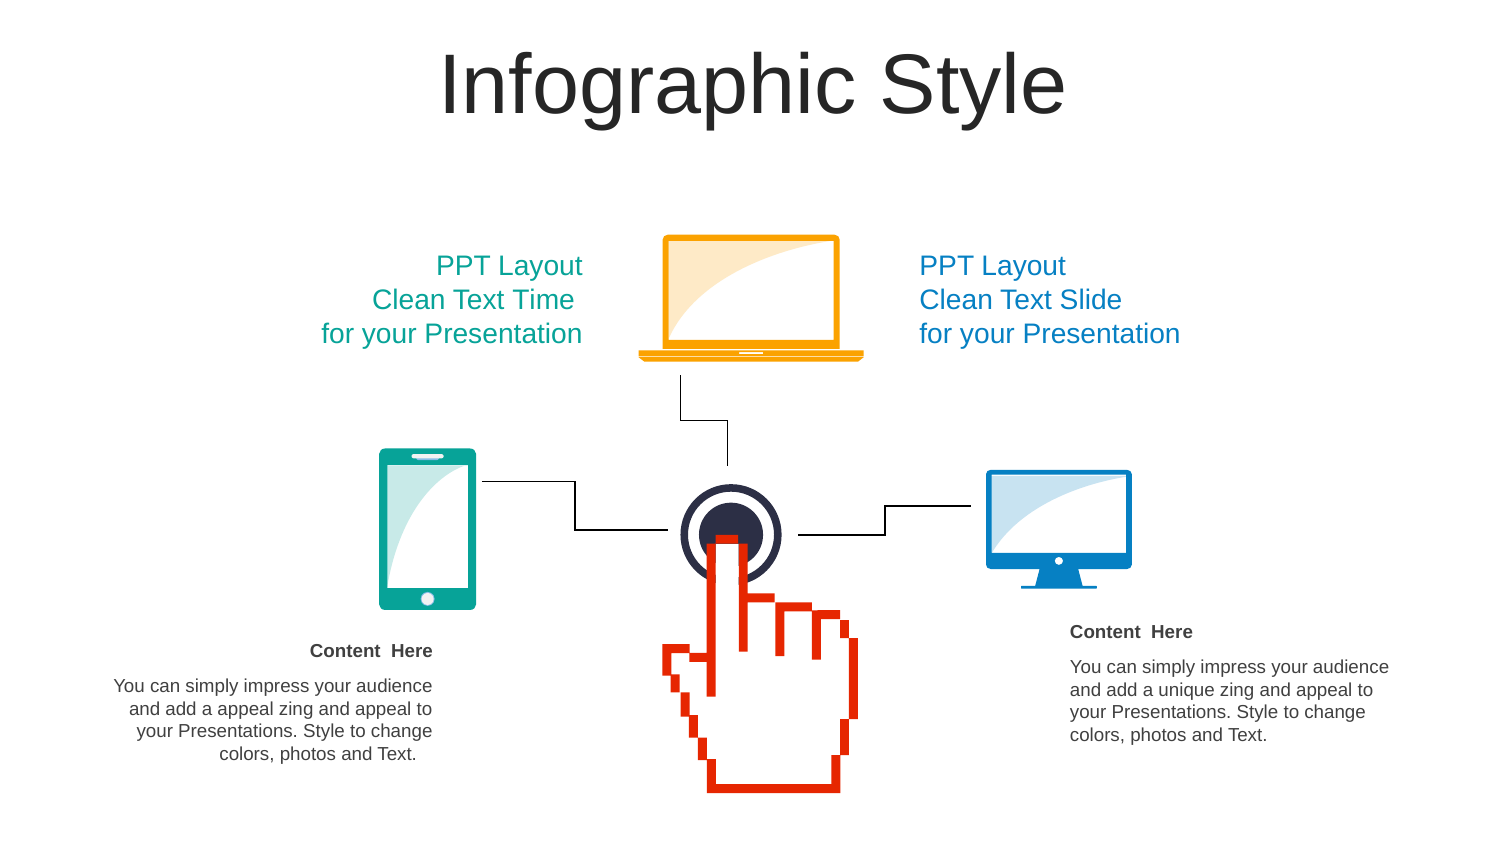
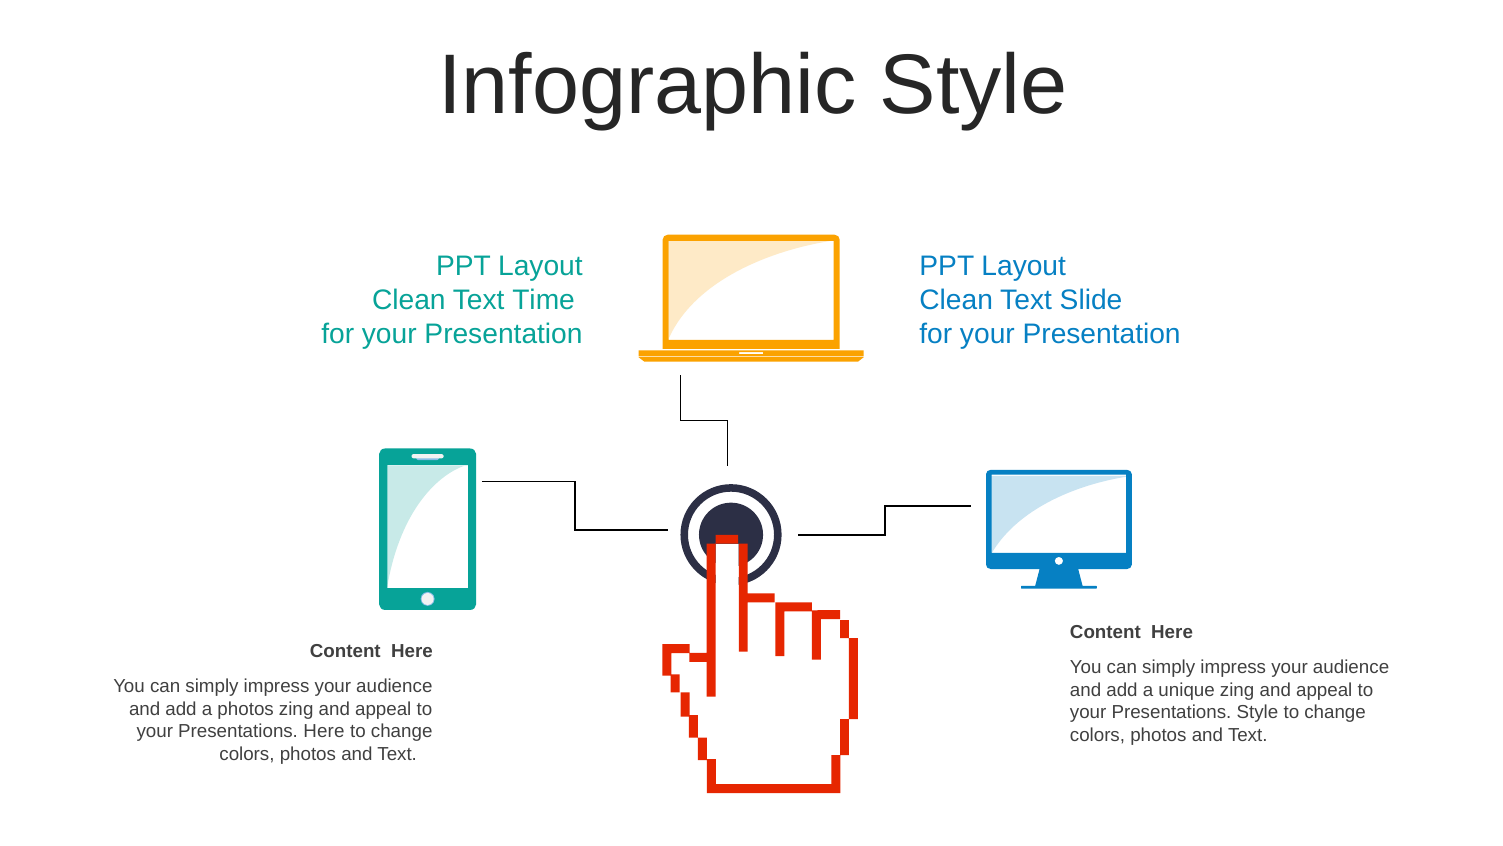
a appeal: appeal -> photos (246, 709)
Style: Style -> Here (324, 731)
